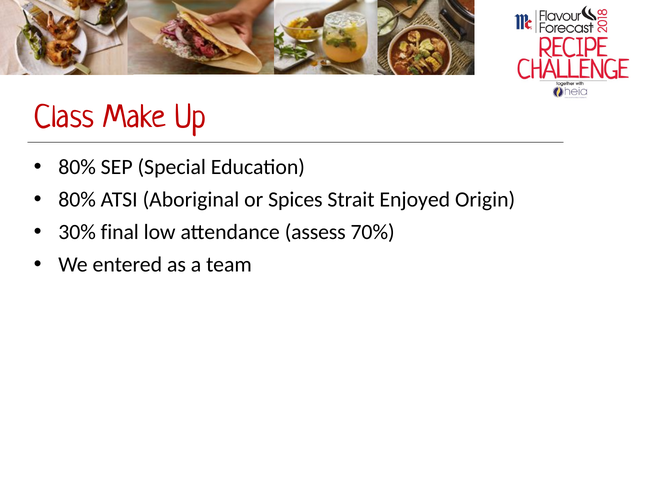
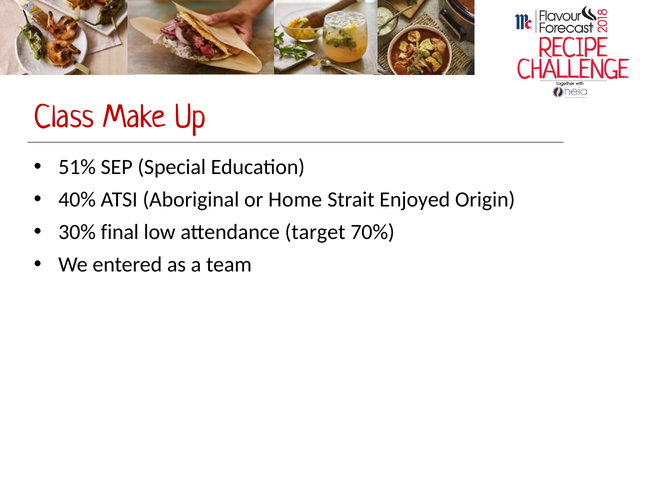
80%: 80% -> 51% (77, 167)
80%: 80% -> 40% (77, 200)
Spices: Spices -> Home (295, 200)
assess: assess -> target (315, 232)
